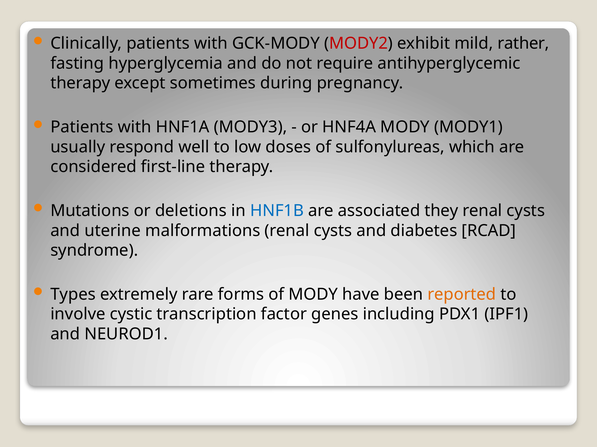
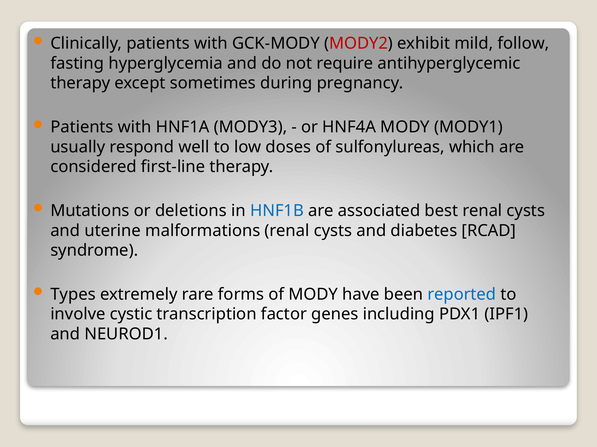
rather: rather -> follow (523, 44)
they: they -> best (441, 211)
reported colour: orange -> blue (462, 295)
